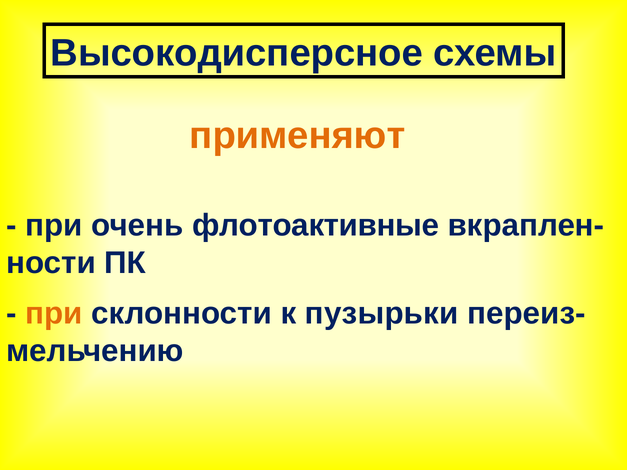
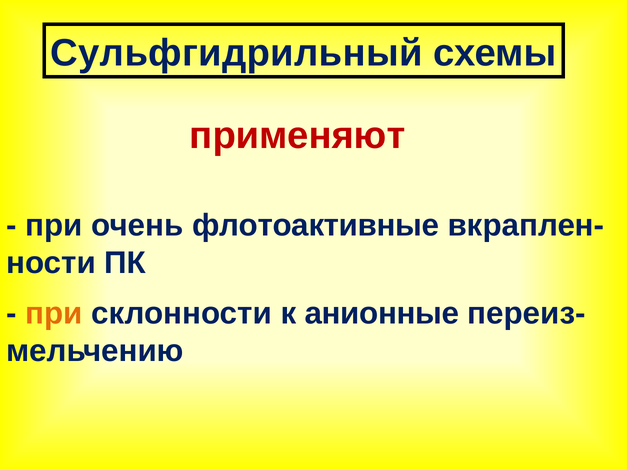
Высокодисперсное: Высокодисперсное -> Сульфгидрильный (237, 53)
применяют colour: orange -> red (297, 135)
пузырьки: пузырьки -> анионные (382, 313)
